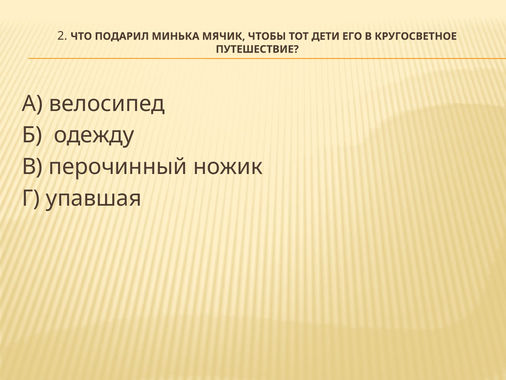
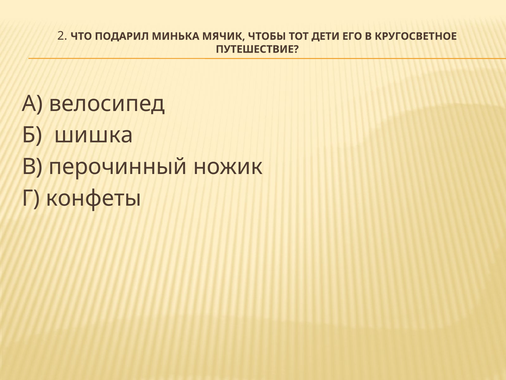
одежду: одежду -> шишка (94, 135)
упавшая: упавшая -> конфеты (94, 198)
